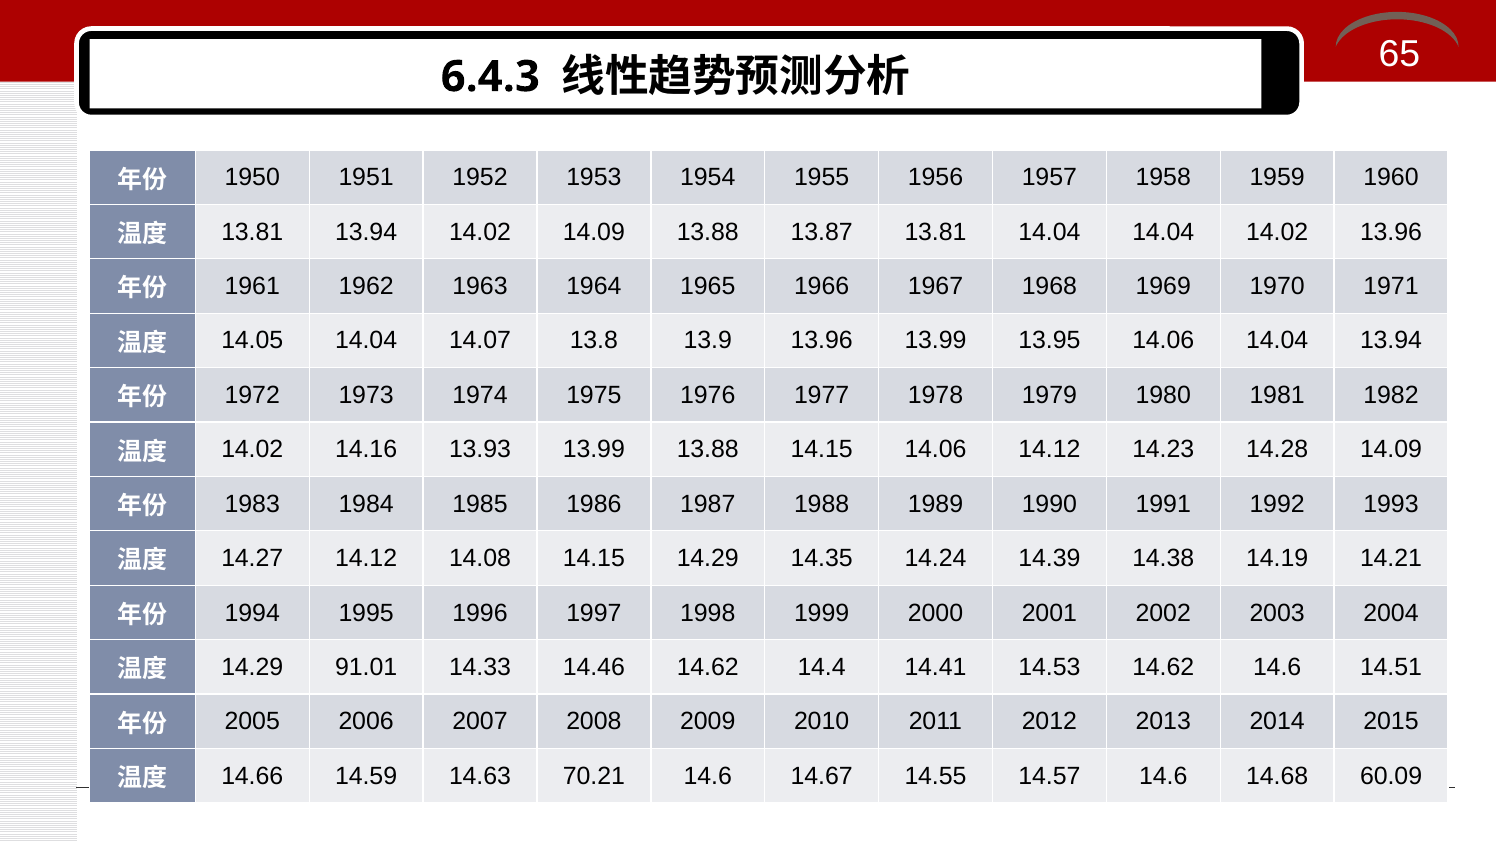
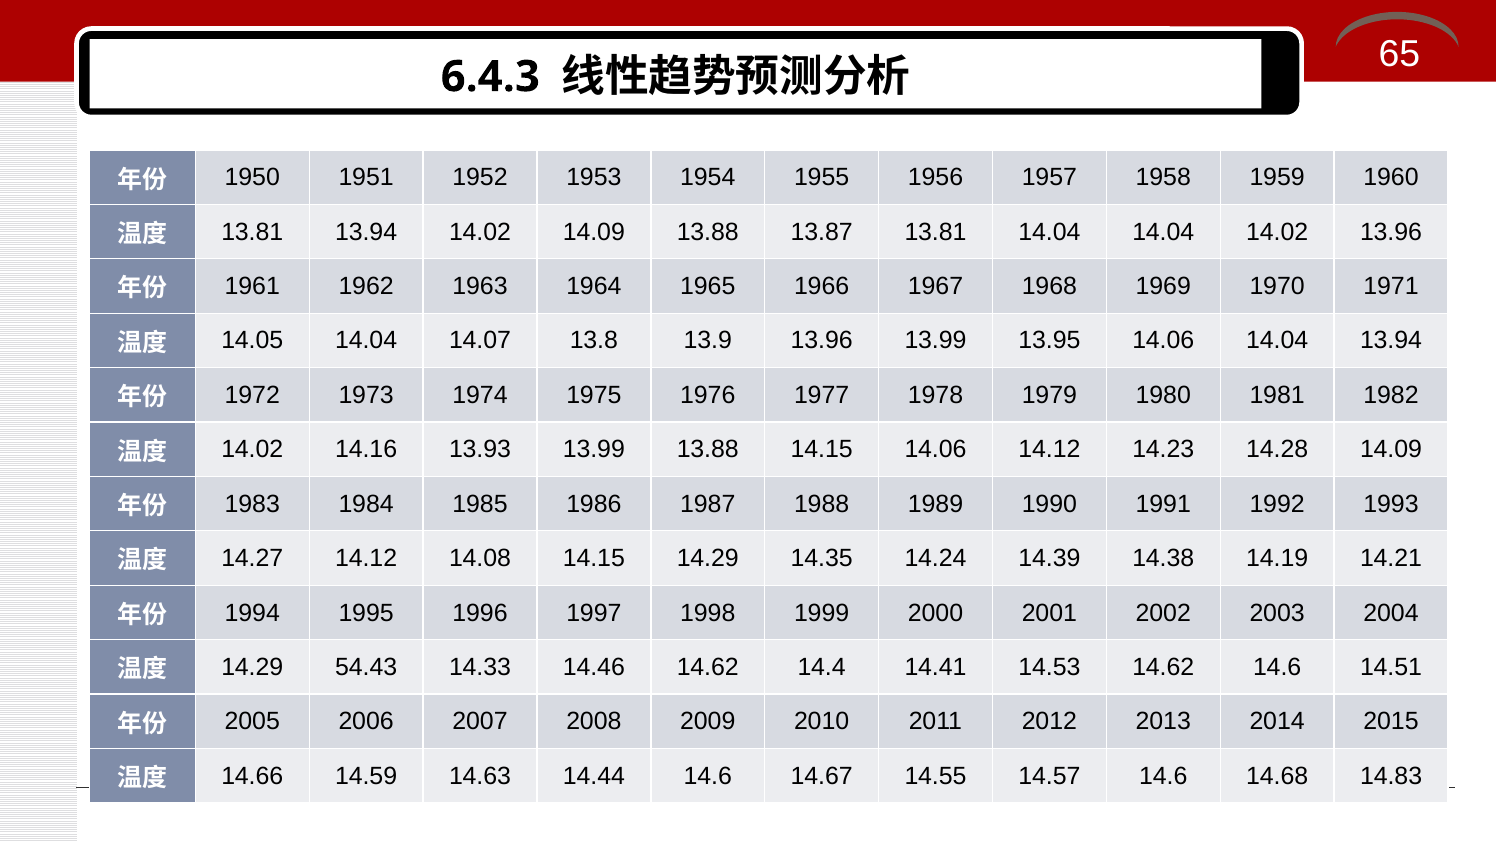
91.01: 91.01 -> 54.43 (366, 667)
70.21: 70.21 -> 14.44 (594, 776)
60.09: 60.09 -> 14.83 (1391, 776)
